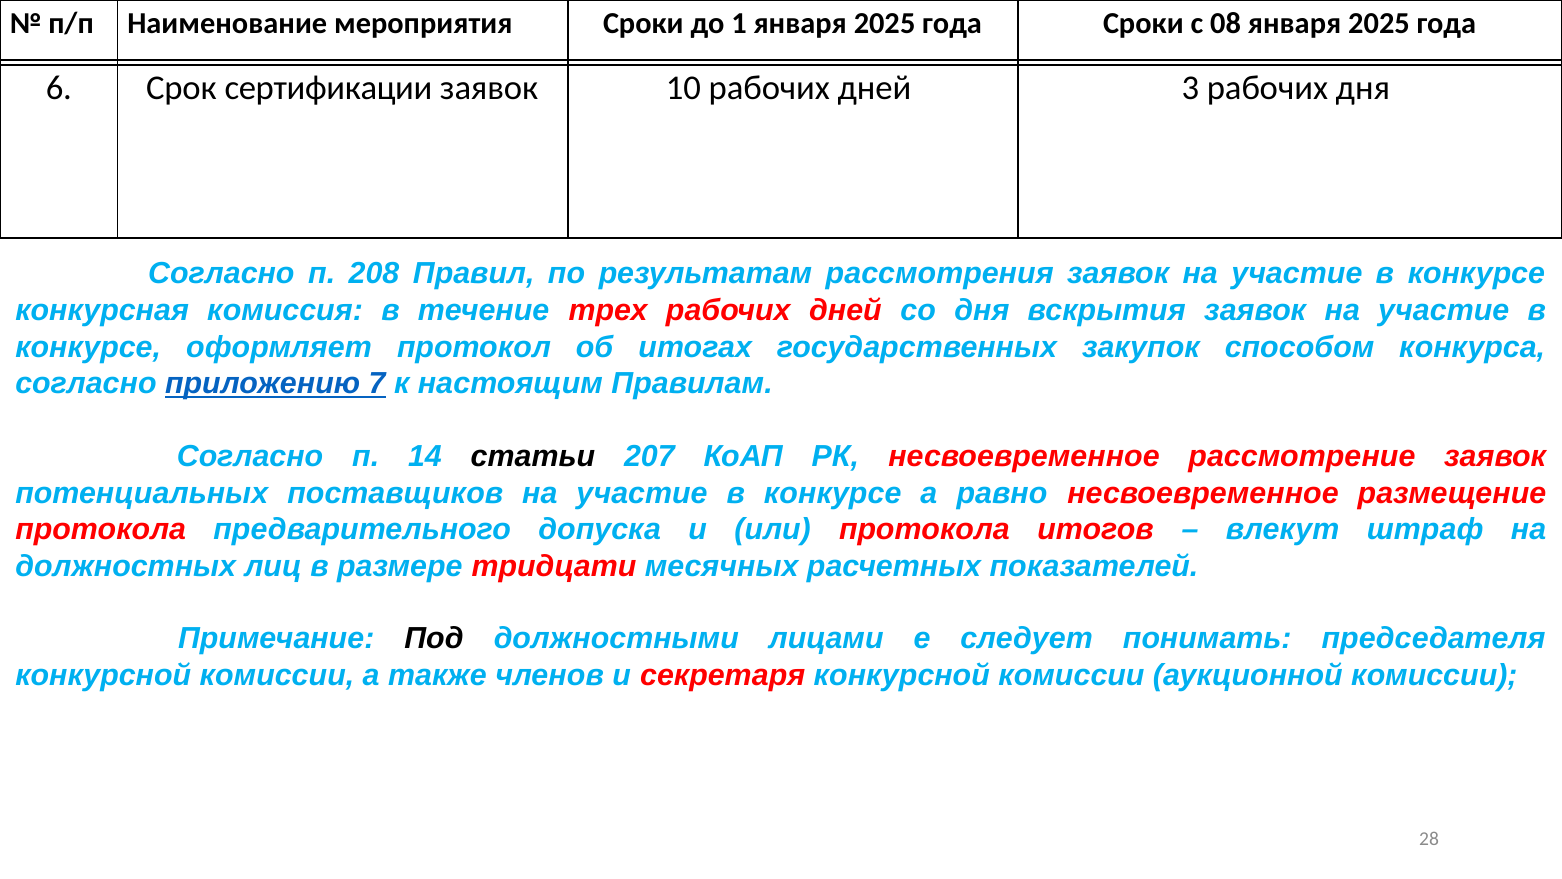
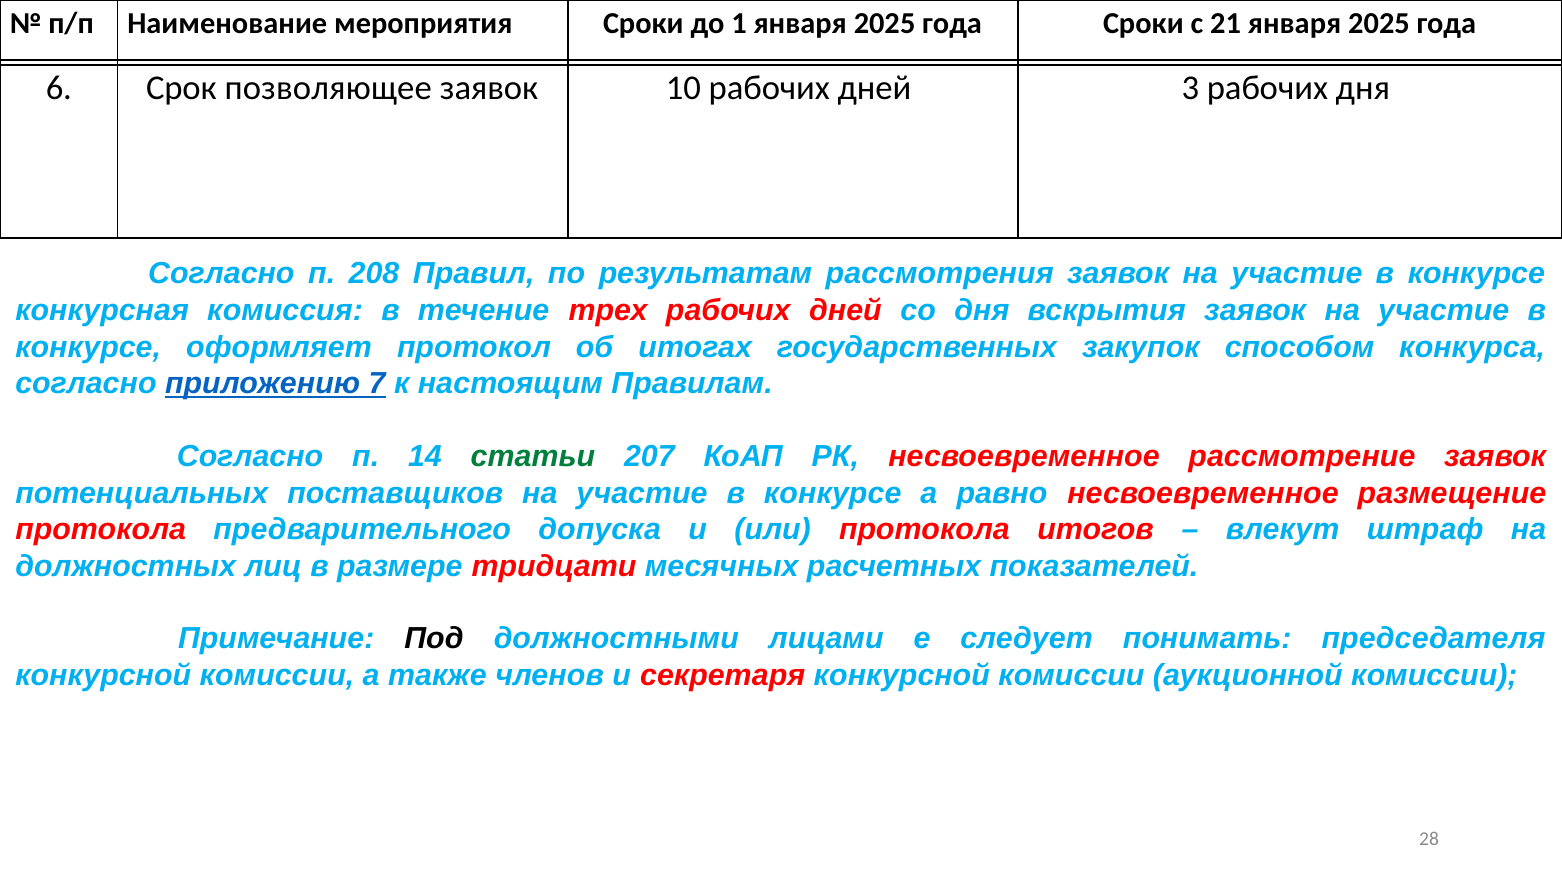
08: 08 -> 21 (1226, 24)
сертификации: сертификации -> позволяющее (328, 88)
статьи colour: black -> green (533, 456)
